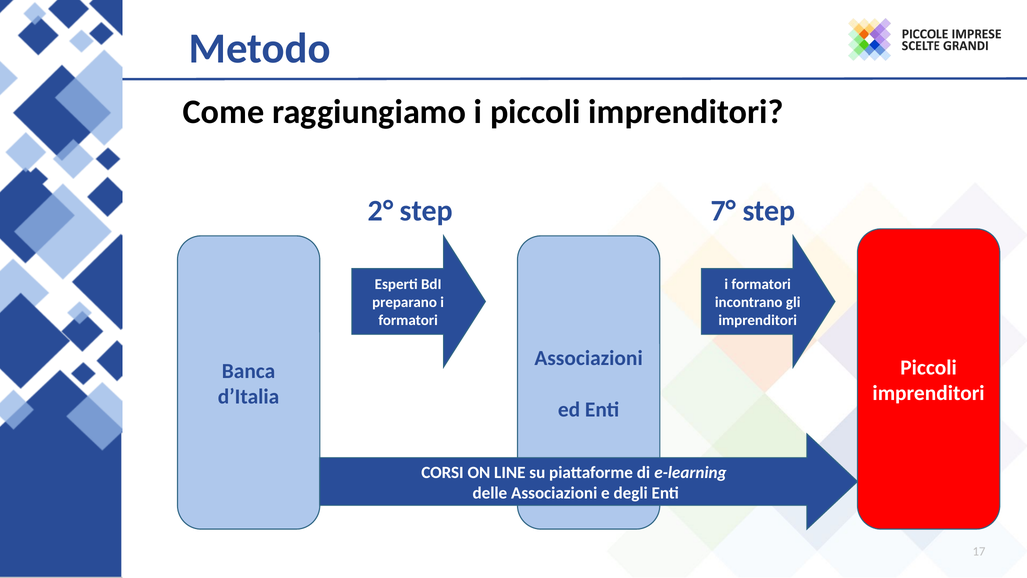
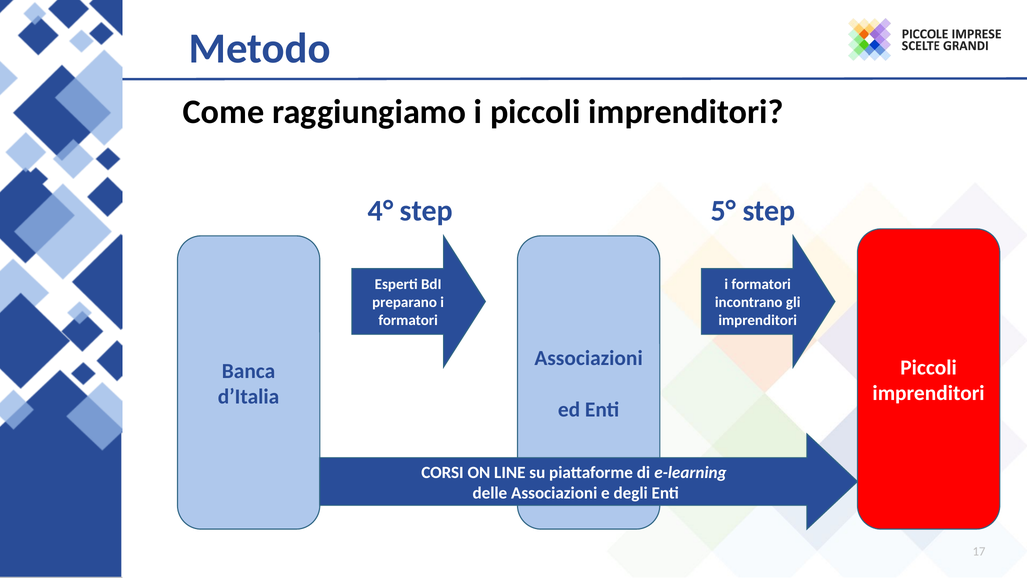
2°: 2° -> 4° (381, 211)
7°: 7° -> 5° (723, 211)
